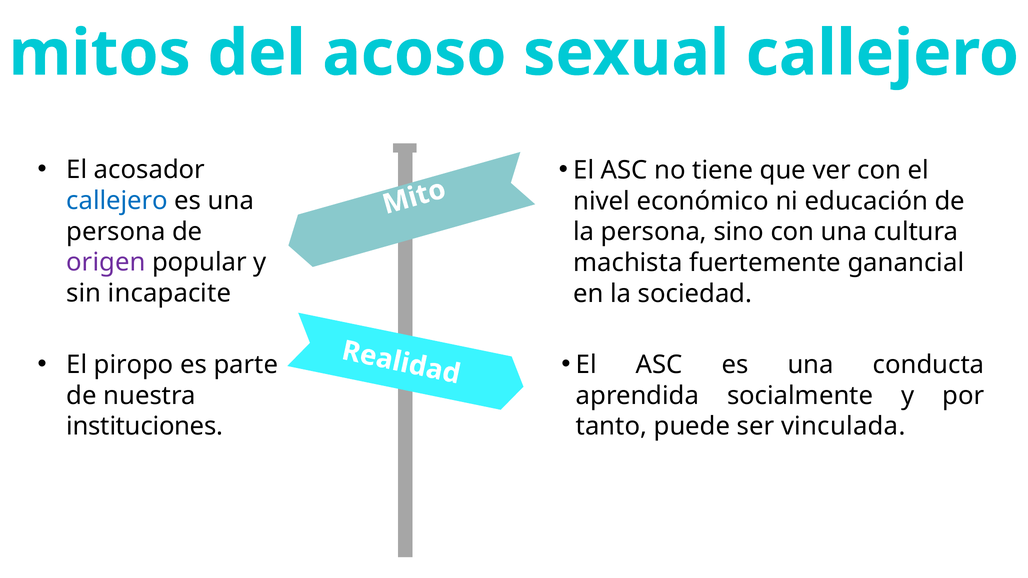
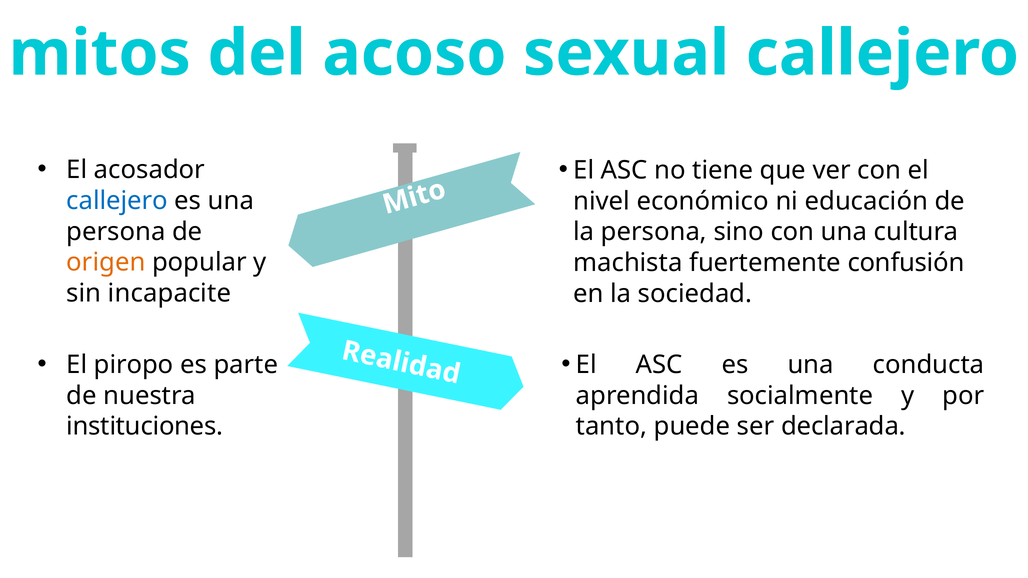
origen colour: purple -> orange (106, 263)
ganancial: ganancial -> confusión (906, 263)
vinculada: vinculada -> declarada (843, 427)
